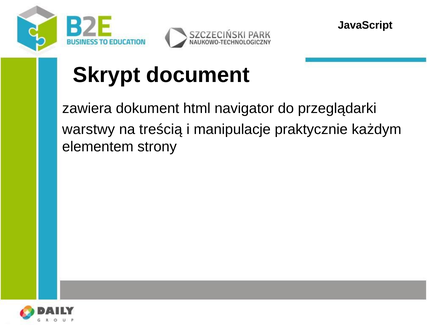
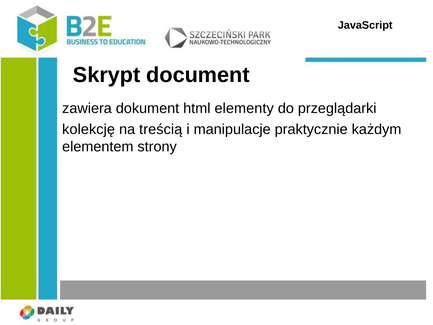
navigator: navigator -> elementy (244, 108)
warstwy: warstwy -> kolekcję (89, 129)
